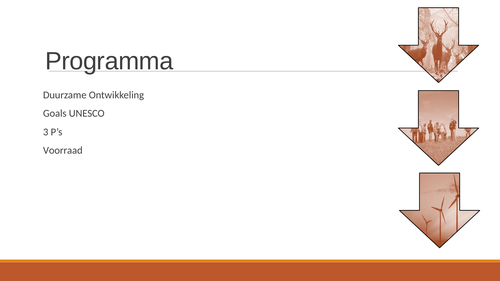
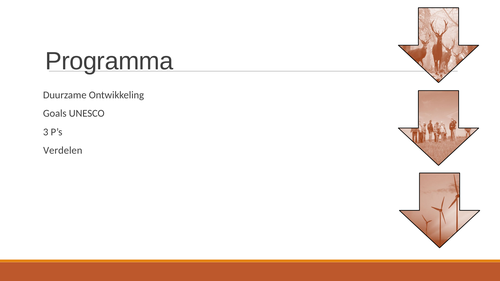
Voorraad: Voorraad -> Verdelen (63, 151)
